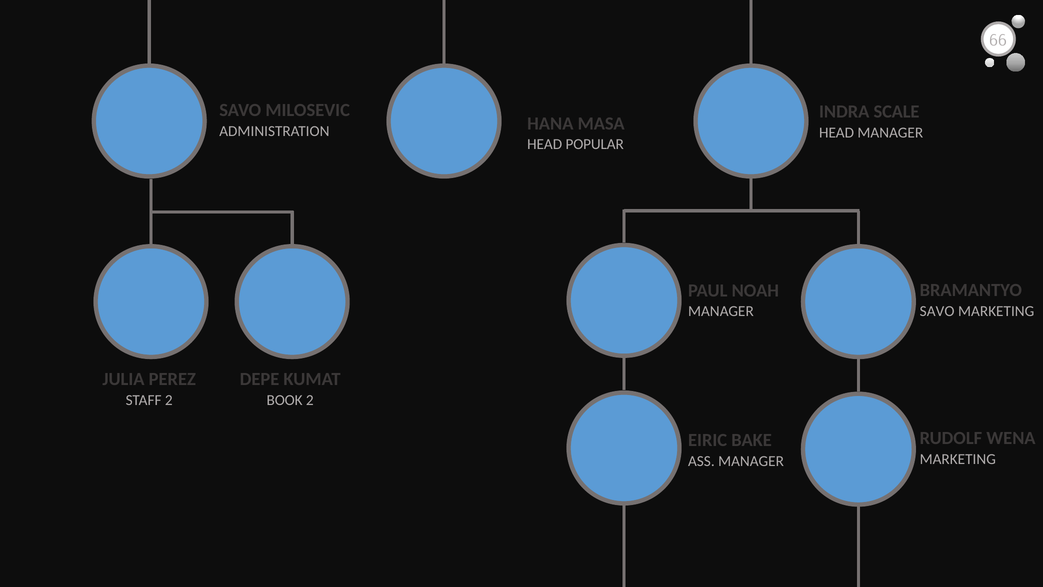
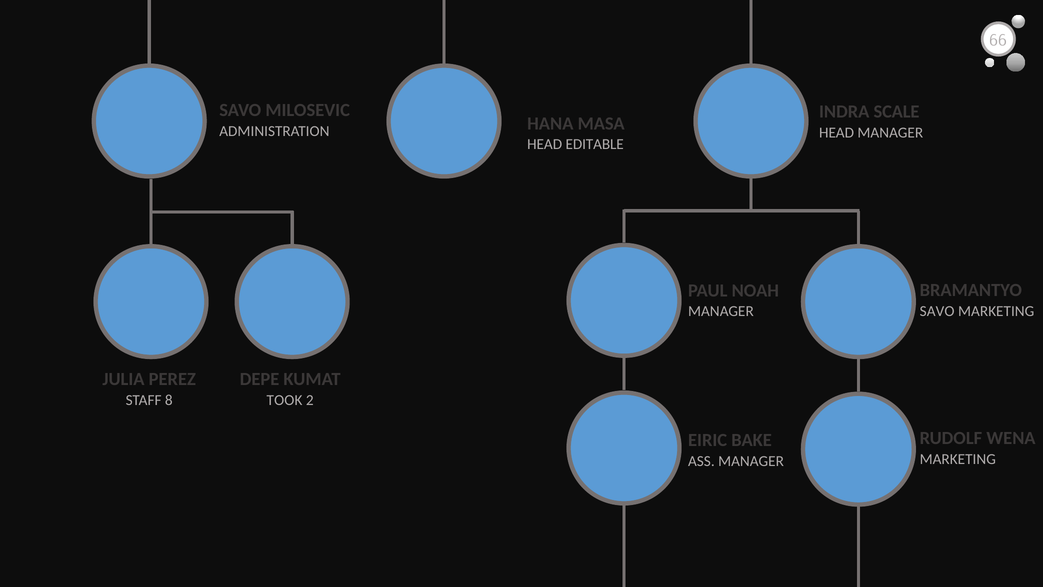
POPULAR: POPULAR -> EDITABLE (595, 144)
STAFF 2: 2 -> 8 (169, 400)
BOOK: BOOK -> TOOK (285, 400)
